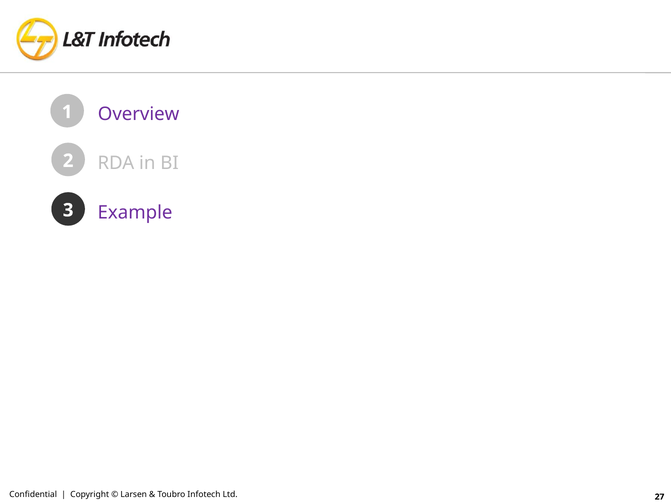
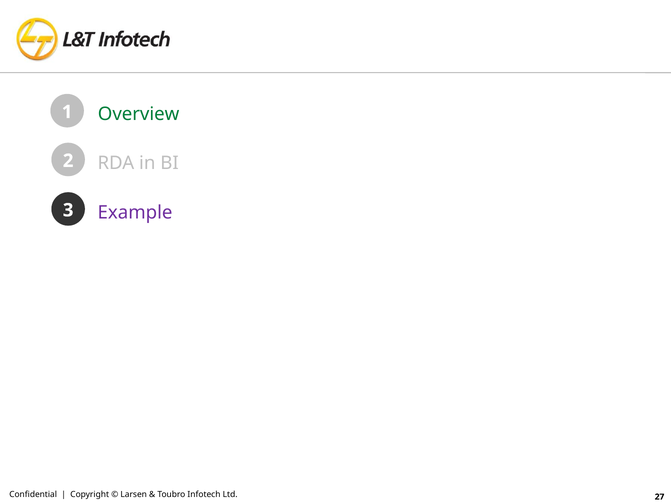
Overview colour: purple -> green (139, 114)
